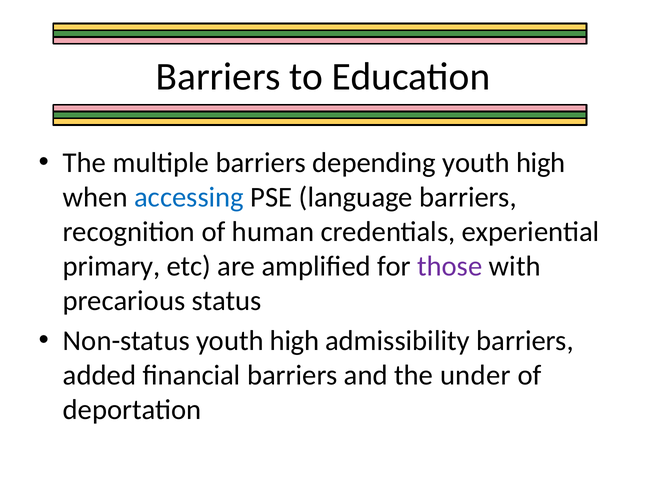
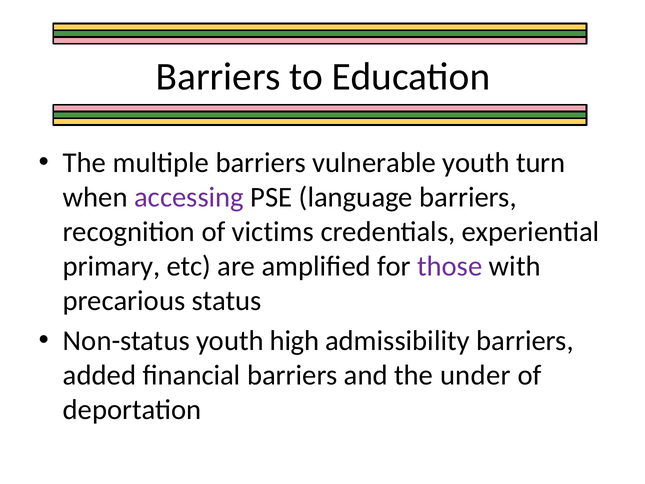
depending: depending -> vulnerable (374, 163)
high: high -> turn (541, 163)
accessing colour: blue -> purple (189, 197)
human: human -> victims (273, 232)
